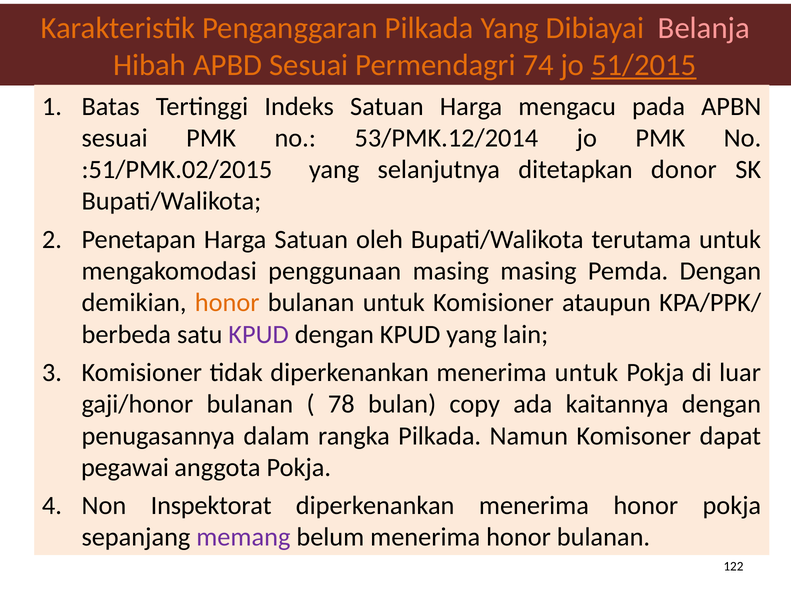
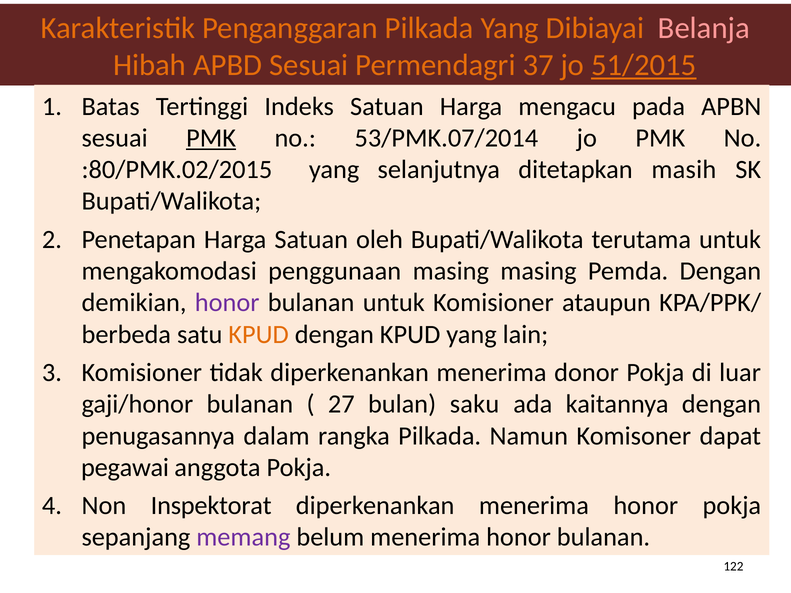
74: 74 -> 37 (538, 65)
PMK underline: none -> present (211, 138)
53/PMK.12/2014: 53/PMK.12/2014 -> 53/PMK.07/2014 (446, 138)
:51/PMK.02/2015: :51/PMK.02/2015 -> :80/PMK.02/2015 (177, 170)
donor: donor -> masih (684, 170)
honor colour: orange -> purple (227, 303)
KPUD colour: purple -> orange (259, 334)
menerima untuk: untuk -> donor (587, 373)
78: 78 -> 27 (341, 404)
copy: copy -> saku (475, 404)
